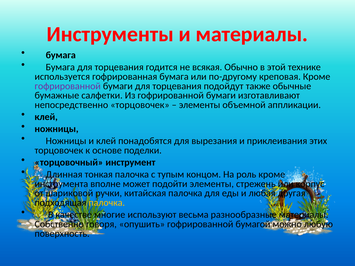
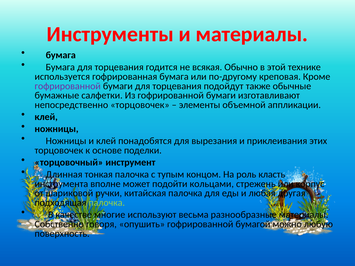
роль кроме: кроме -> класть (272, 174)
подойти элементы: элементы -> кольцами (212, 184)
палочка colour: yellow -> light green (107, 203)
